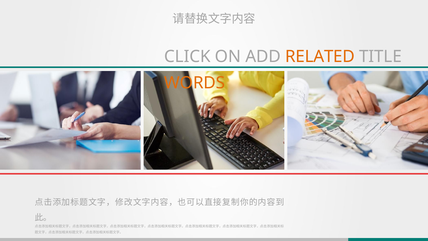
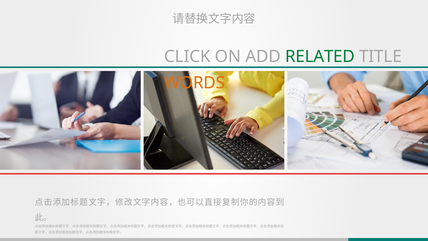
RELATED colour: orange -> green (320, 57)
